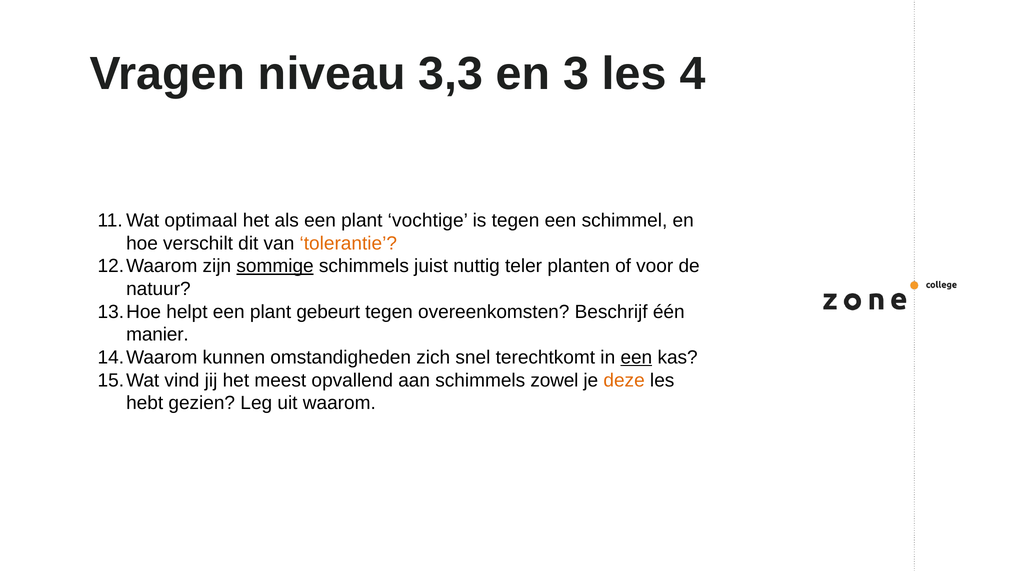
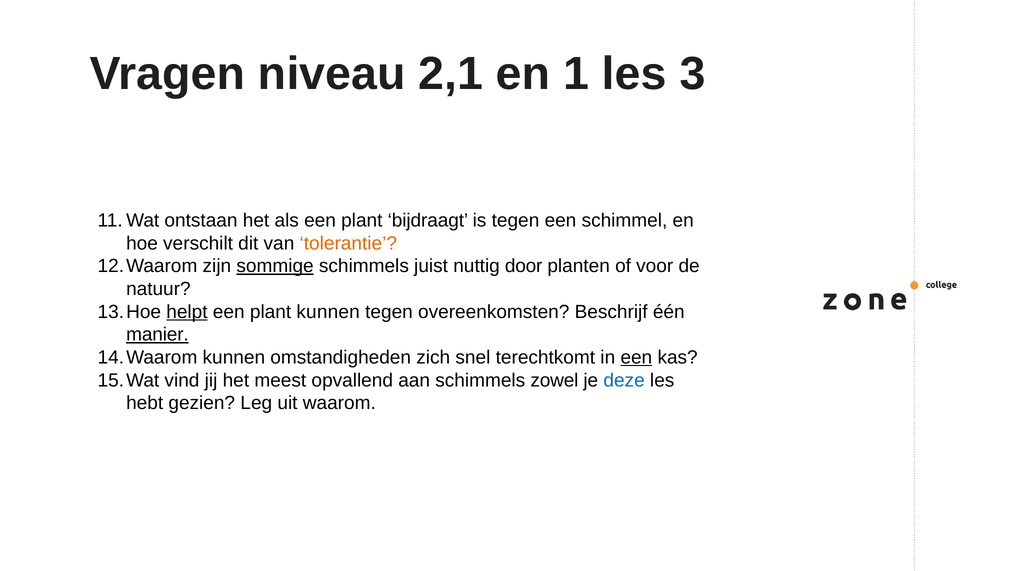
3,3: 3,3 -> 2,1 (451, 74)
3: 3 -> 1 (576, 74)
4: 4 -> 3 (693, 74)
optimaal: optimaal -> ontstaan (201, 221)
vochtige: vochtige -> bijdraagt (428, 221)
teler: teler -> door (524, 266)
helpt underline: none -> present (187, 312)
plant gebeurt: gebeurt -> kunnen (328, 312)
manier underline: none -> present (157, 335)
deze colour: orange -> blue (624, 381)
